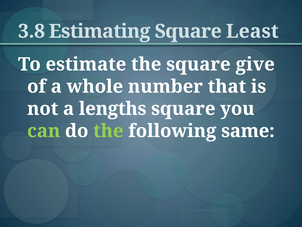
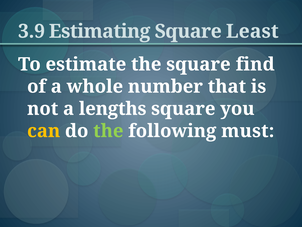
3.8: 3.8 -> 3.9 (31, 31)
give: give -> find (255, 64)
can colour: light green -> yellow (44, 131)
same: same -> must (248, 131)
